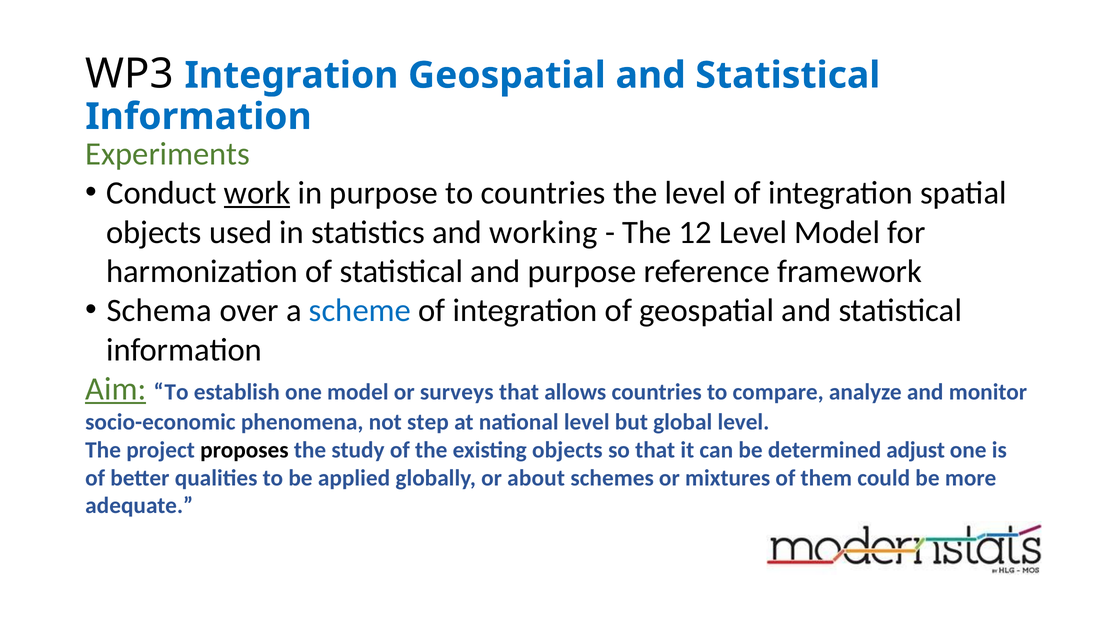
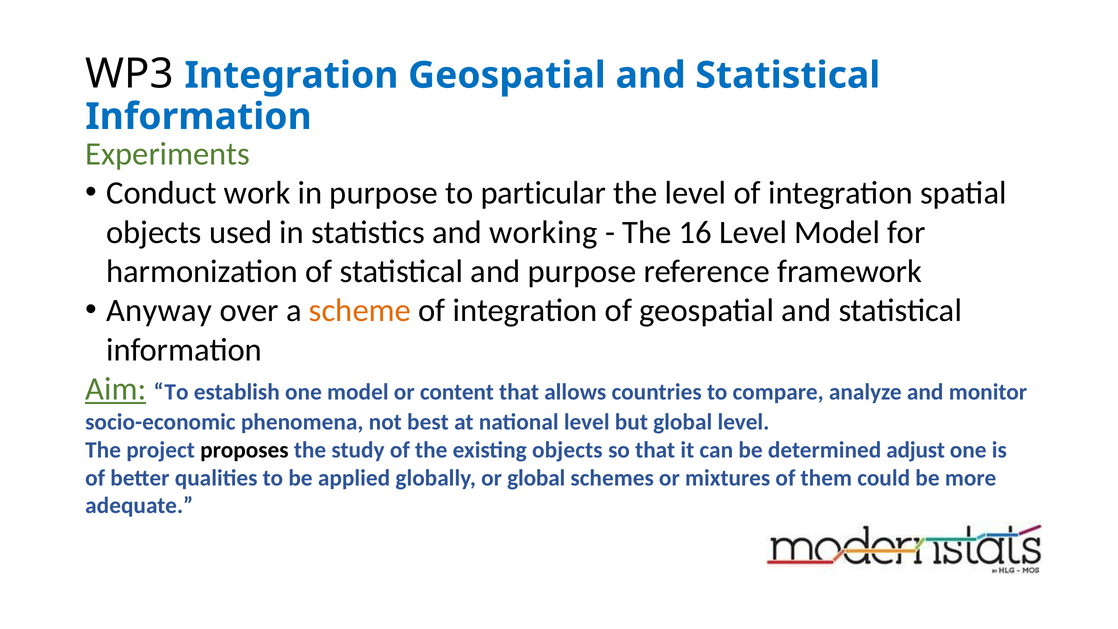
work underline: present -> none (257, 193)
to countries: countries -> particular (543, 193)
12: 12 -> 16 (695, 232)
Schema: Schema -> Anyway (159, 311)
scheme colour: blue -> orange (360, 311)
surveys: surveys -> content (457, 392)
step: step -> best (428, 422)
or about: about -> global (536, 478)
